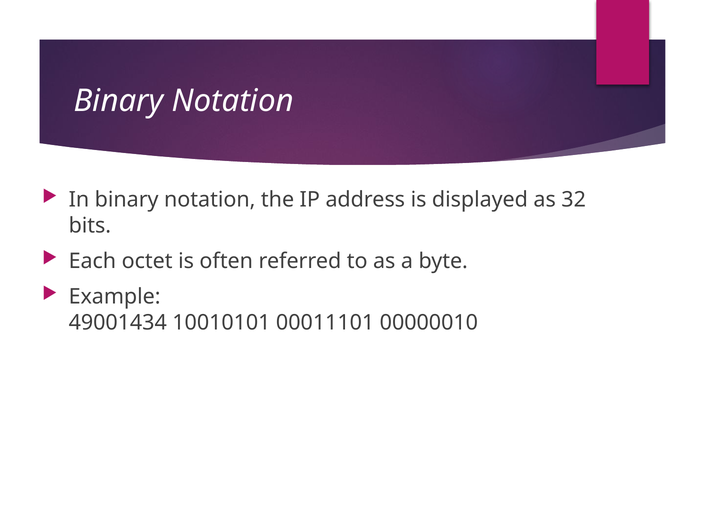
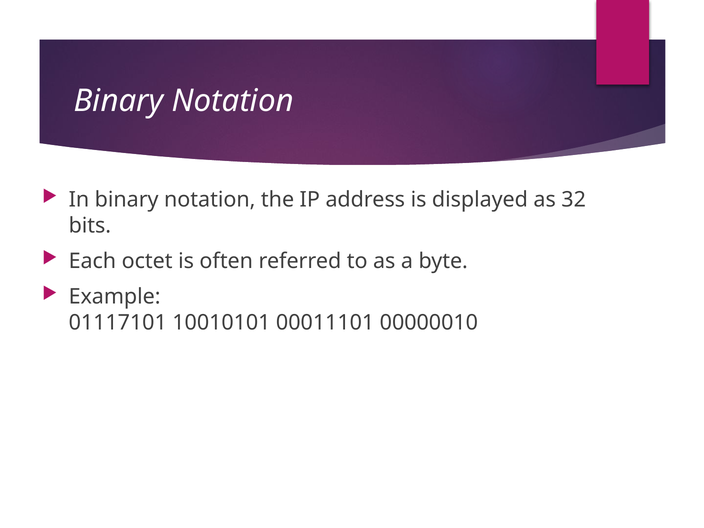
49001434: 49001434 -> 01117101 (118, 322)
